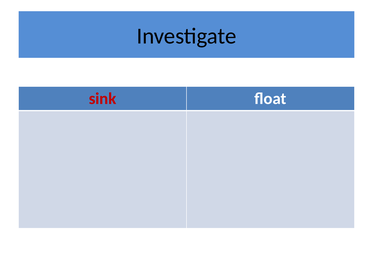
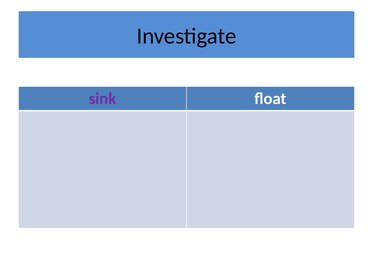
sink colour: red -> purple (103, 99)
